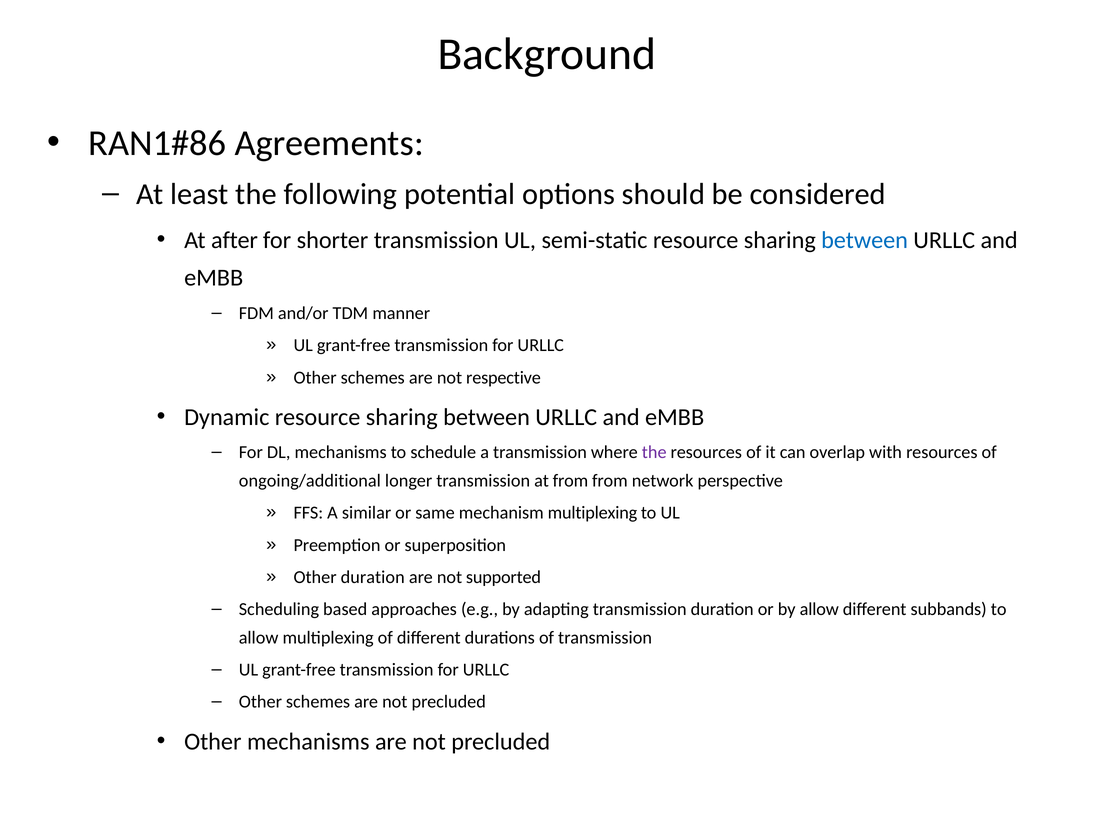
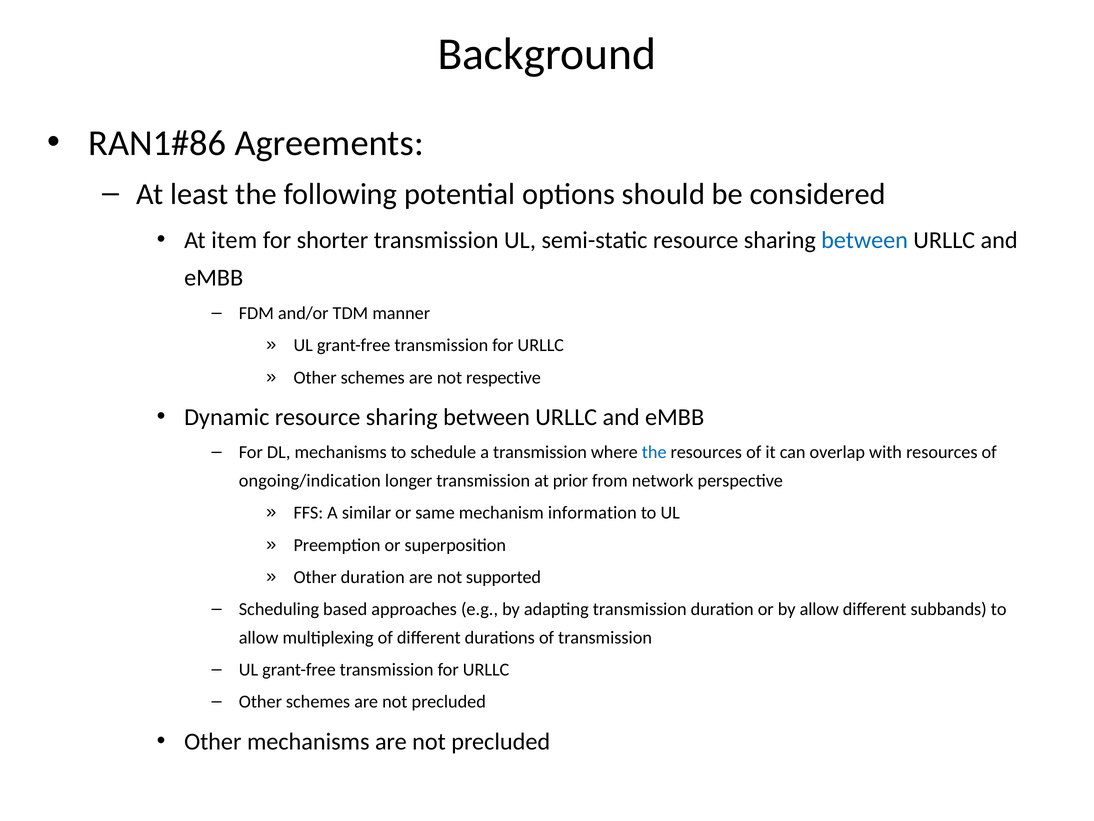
after: after -> item (234, 240)
the colour: purple -> blue (654, 452)
ongoing/additional: ongoing/additional -> ongoing/indication (310, 481)
at from: from -> prior (570, 481)
mechanism multiplexing: multiplexing -> information (592, 513)
